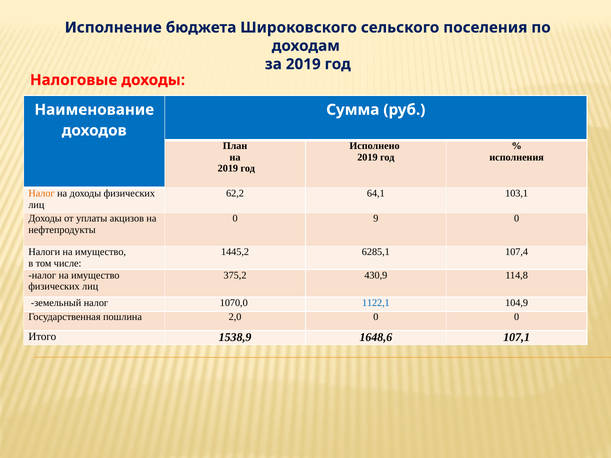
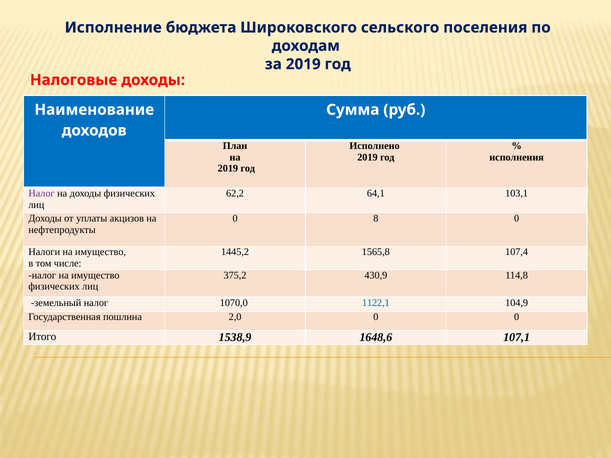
Налог colour: orange -> purple (42, 194)
9: 9 -> 8 (376, 219)
6285,1: 6285,1 -> 1565,8 (376, 252)
